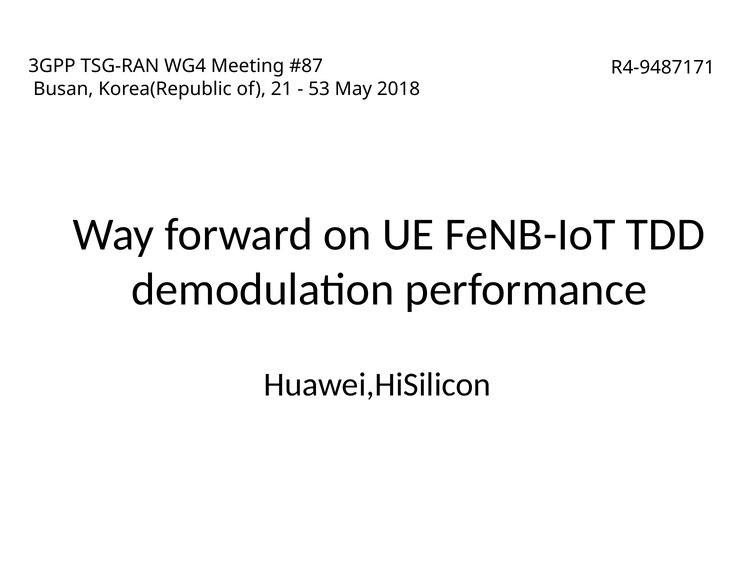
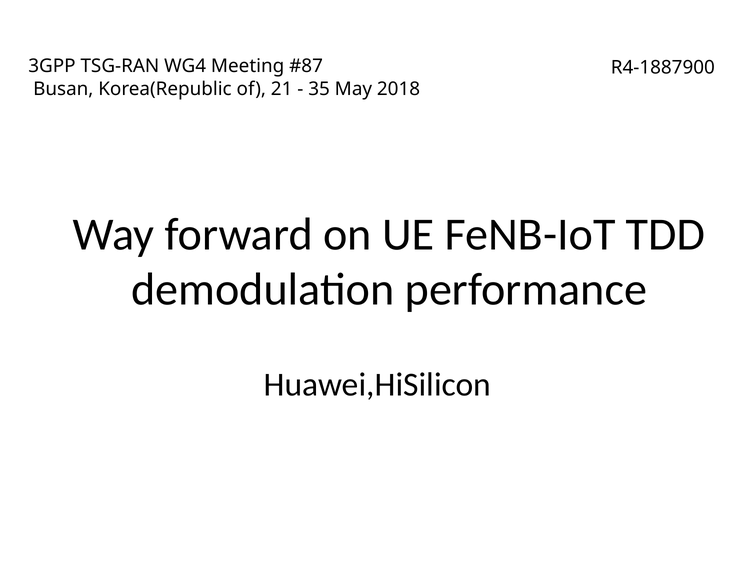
R4-9487171: R4-9487171 -> R4-1887900 (663, 68)
53: 53 -> 35 (319, 89)
